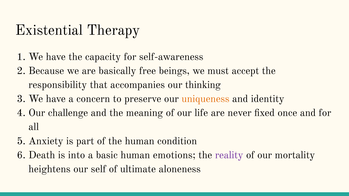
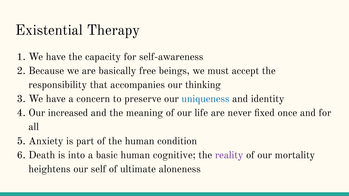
uniqueness colour: orange -> blue (205, 99)
challenge: challenge -> increased (68, 113)
emotions: emotions -> cognitive (174, 155)
